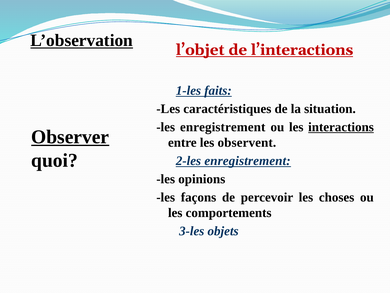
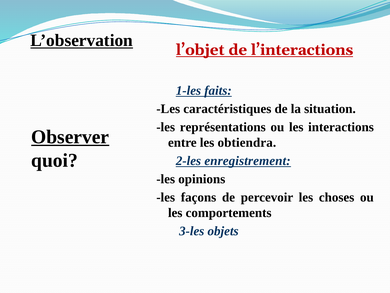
les enregistrement: enregistrement -> représentations (223, 127)
interactions underline: present -> none (341, 127)
observent: observent -> obtiendra (247, 142)
